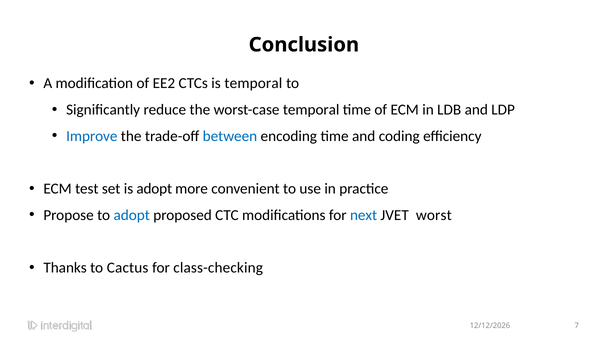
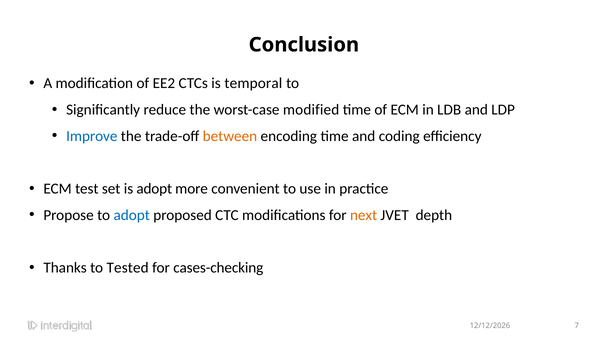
worst-case temporal: temporal -> modified (311, 110)
between colour: blue -> orange (230, 136)
next colour: blue -> orange (364, 215)
worst: worst -> depth (434, 215)
Cactus: Cactus -> Tested (128, 268)
class-checking: class-checking -> cases-checking (218, 268)
